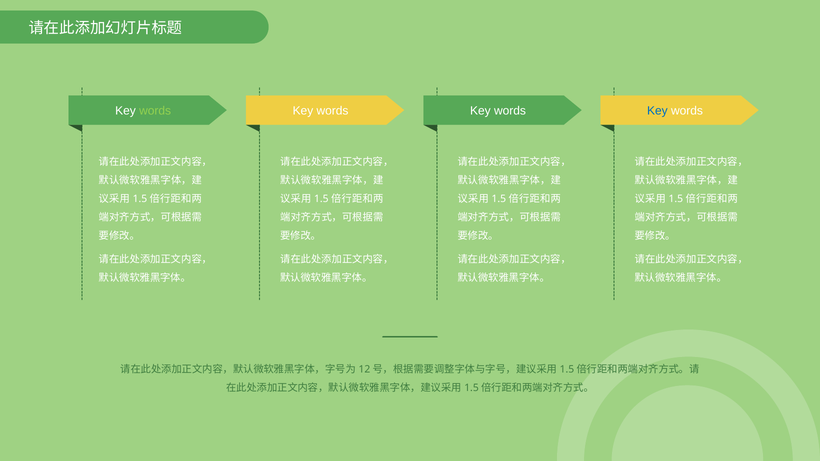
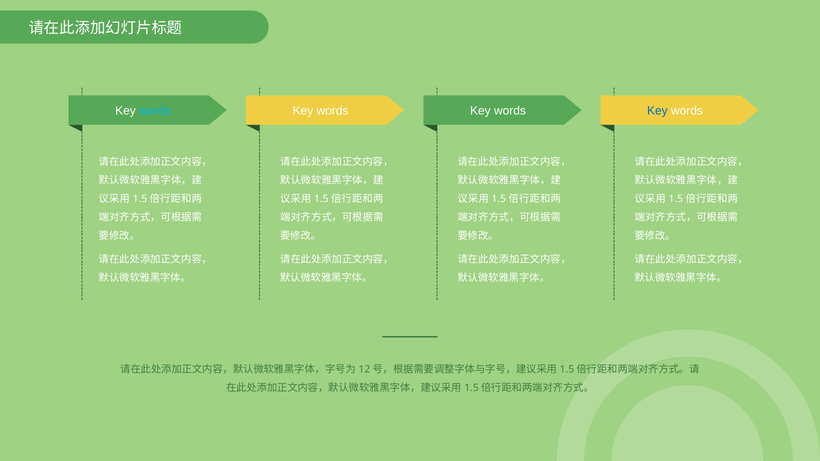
words colour: light green -> light blue (155, 111)
